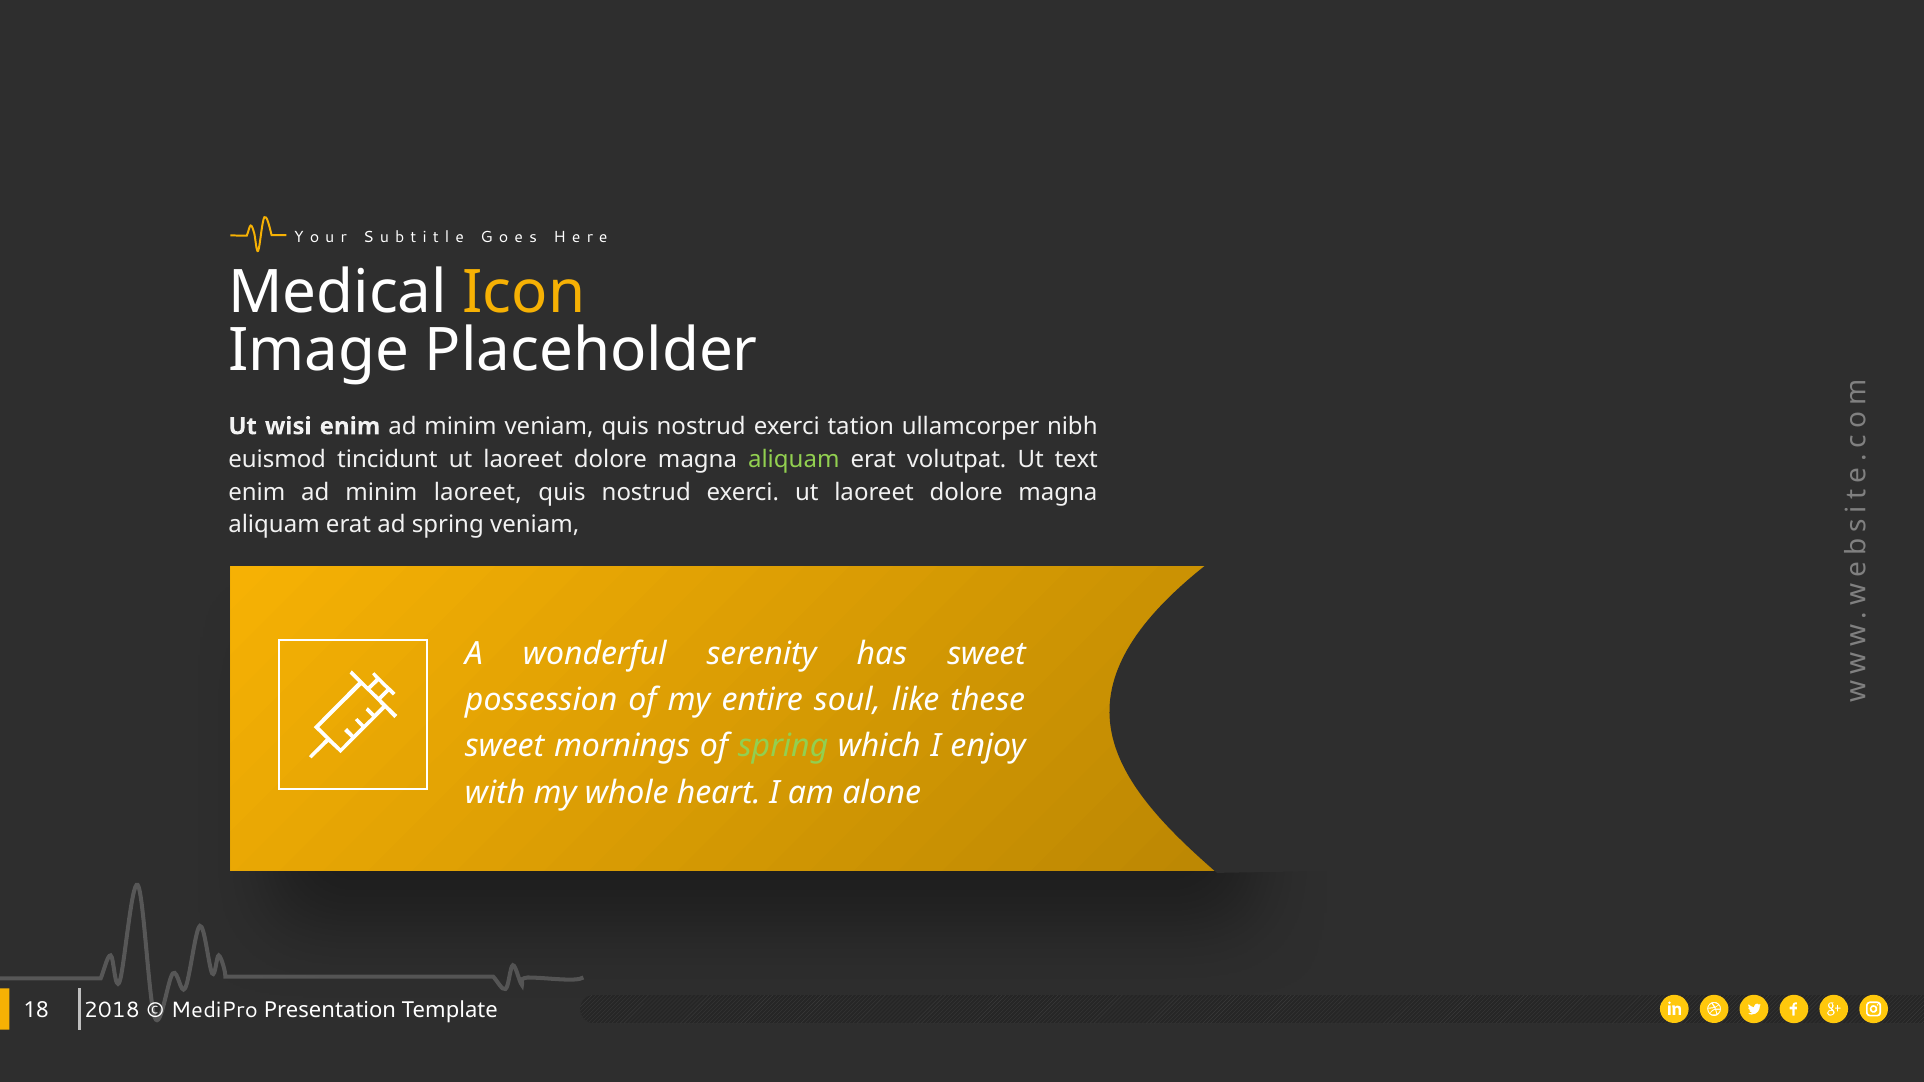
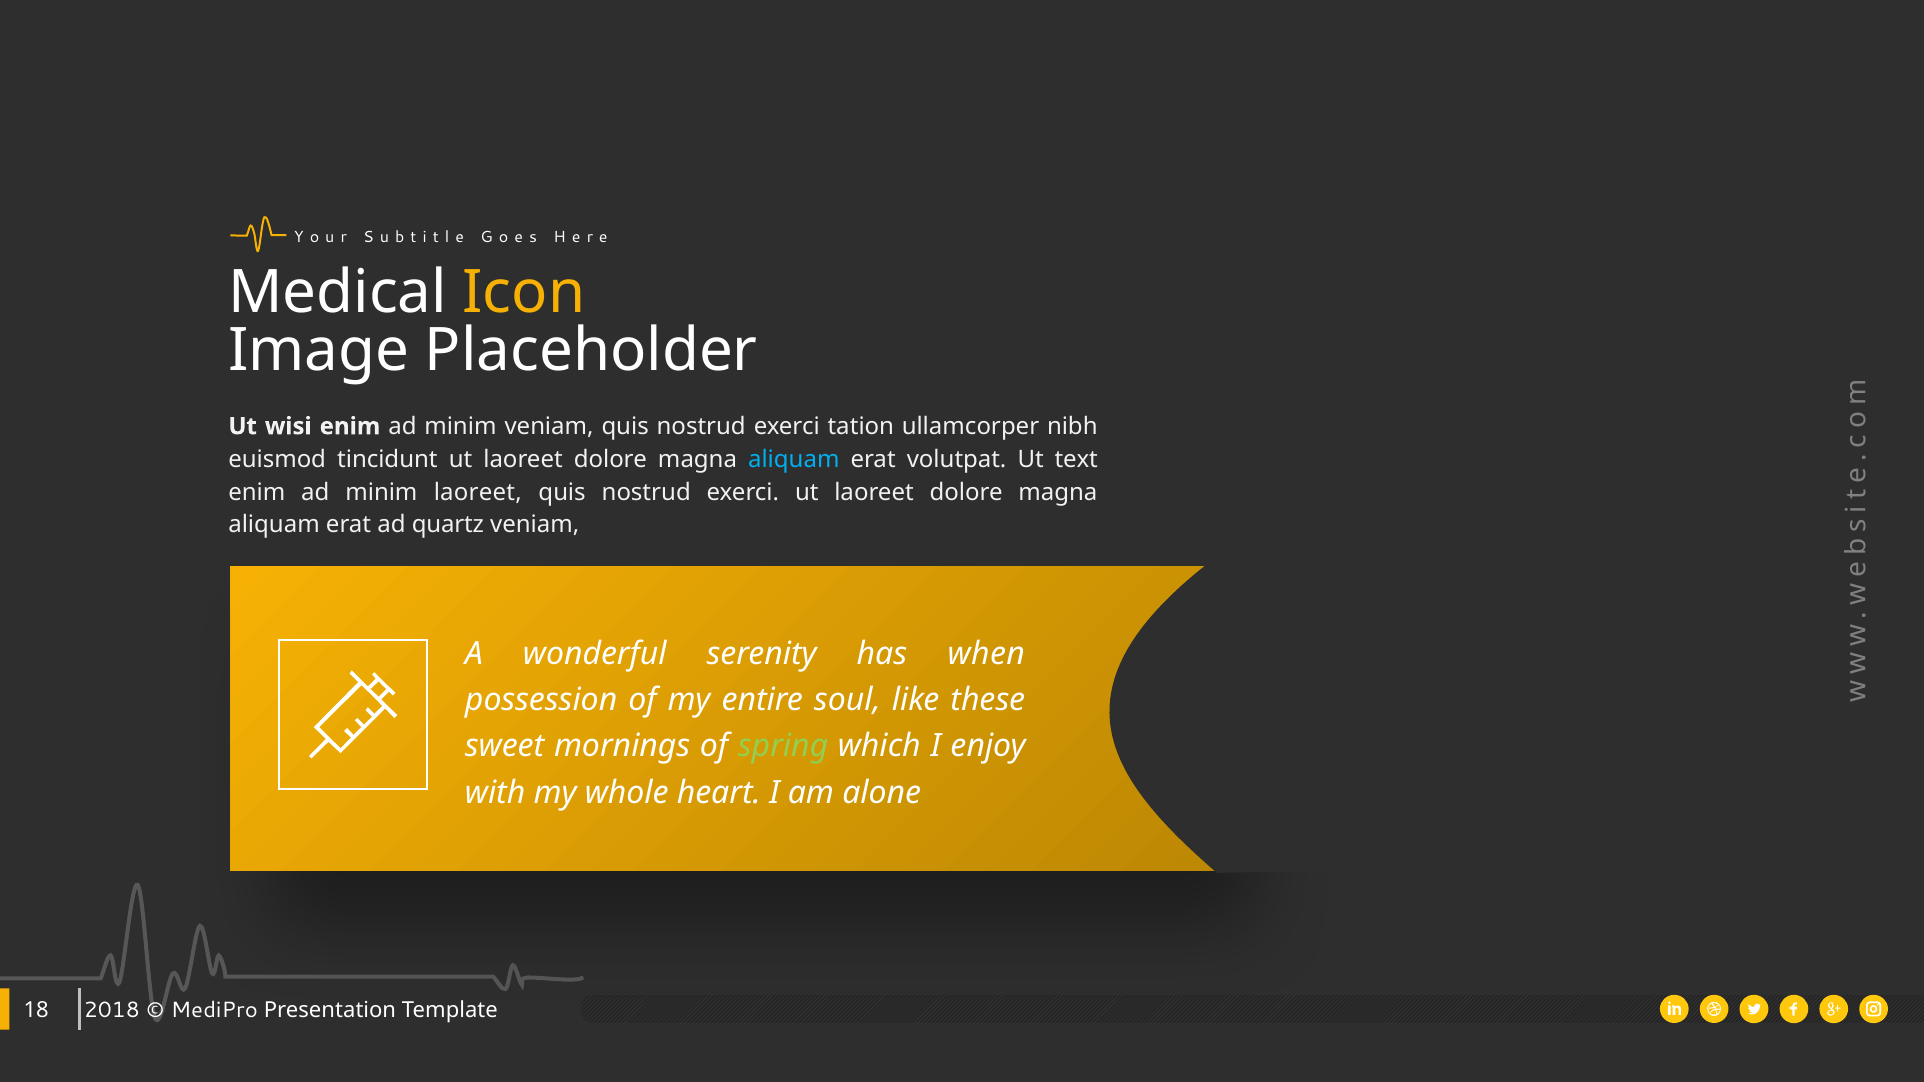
aliquam colour: light green -> light blue (794, 459)
ad spring: spring -> quartz (448, 525)
has sweet: sweet -> when (986, 654)
